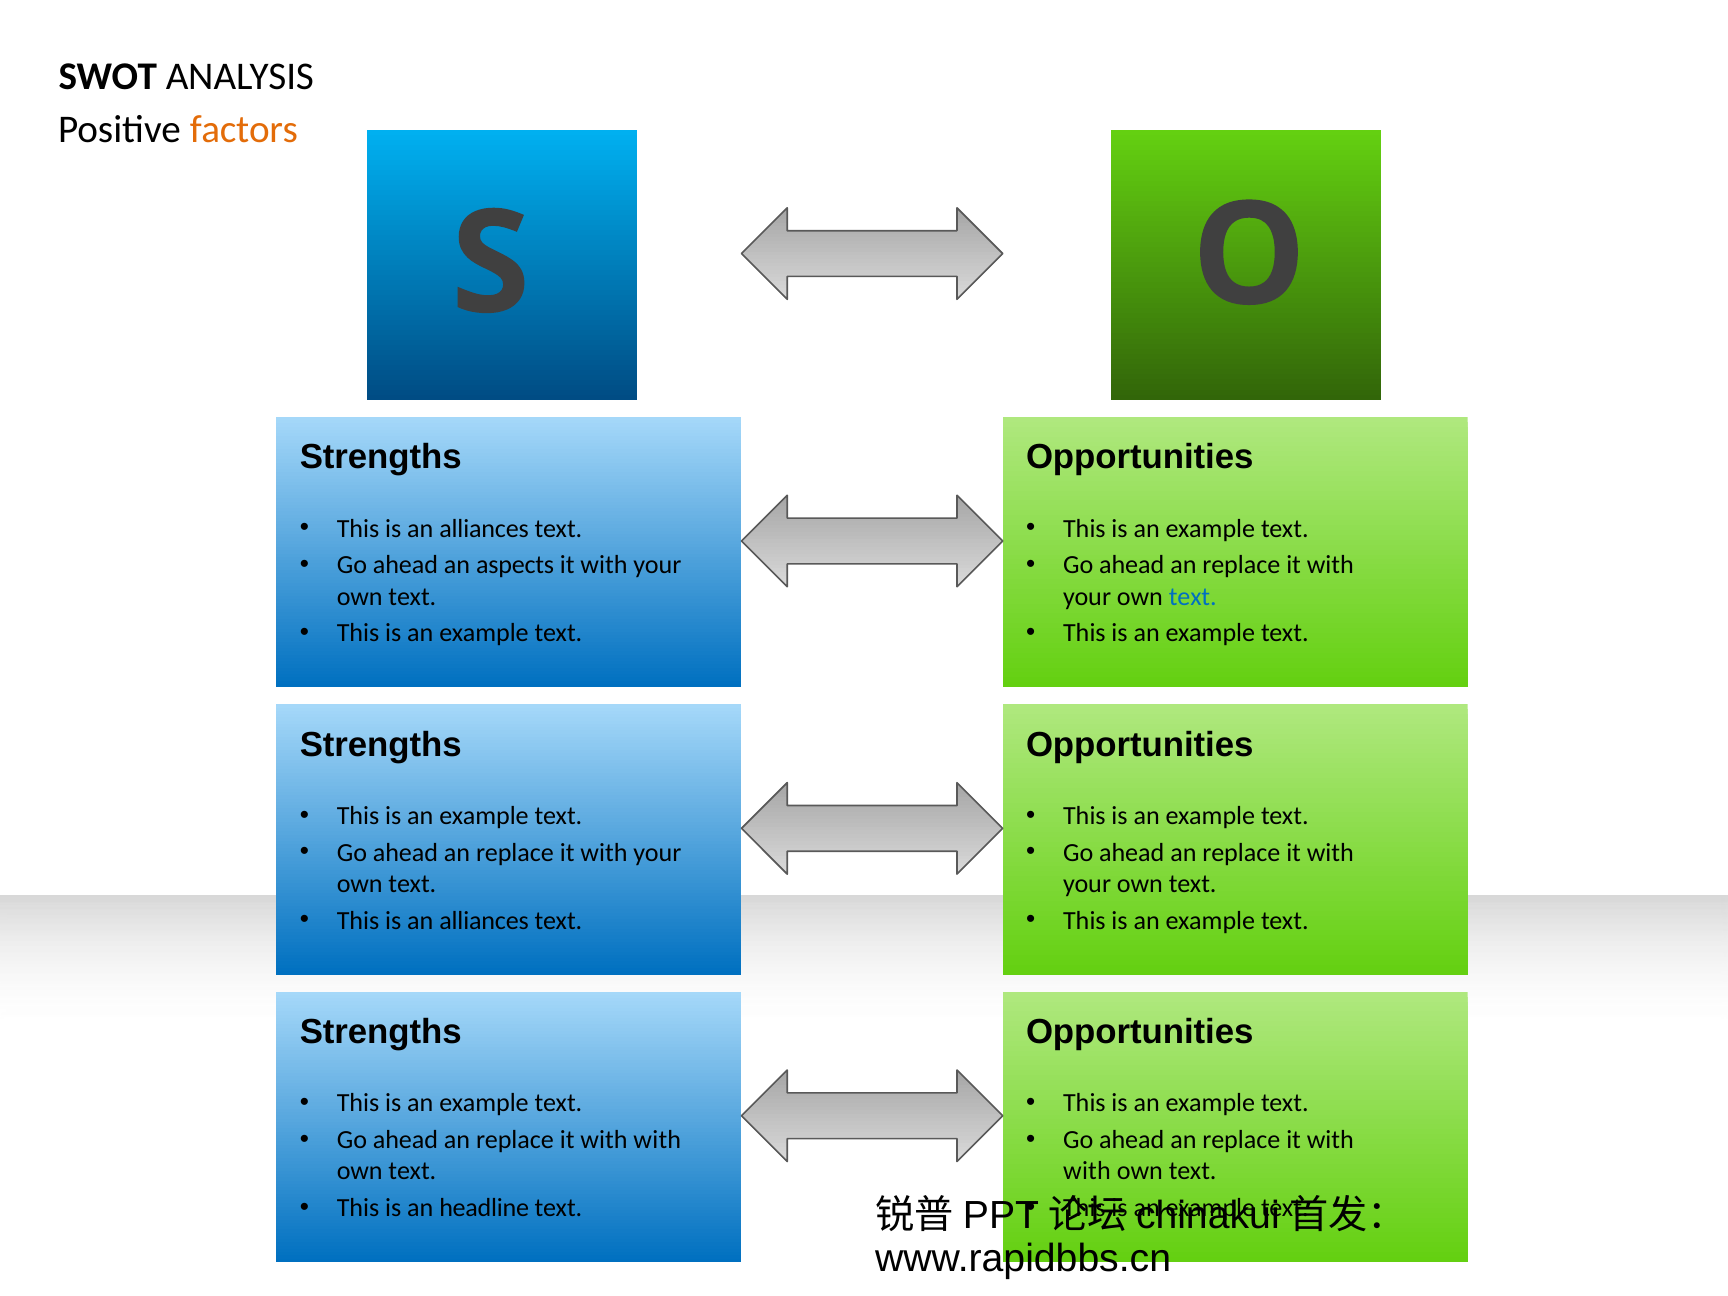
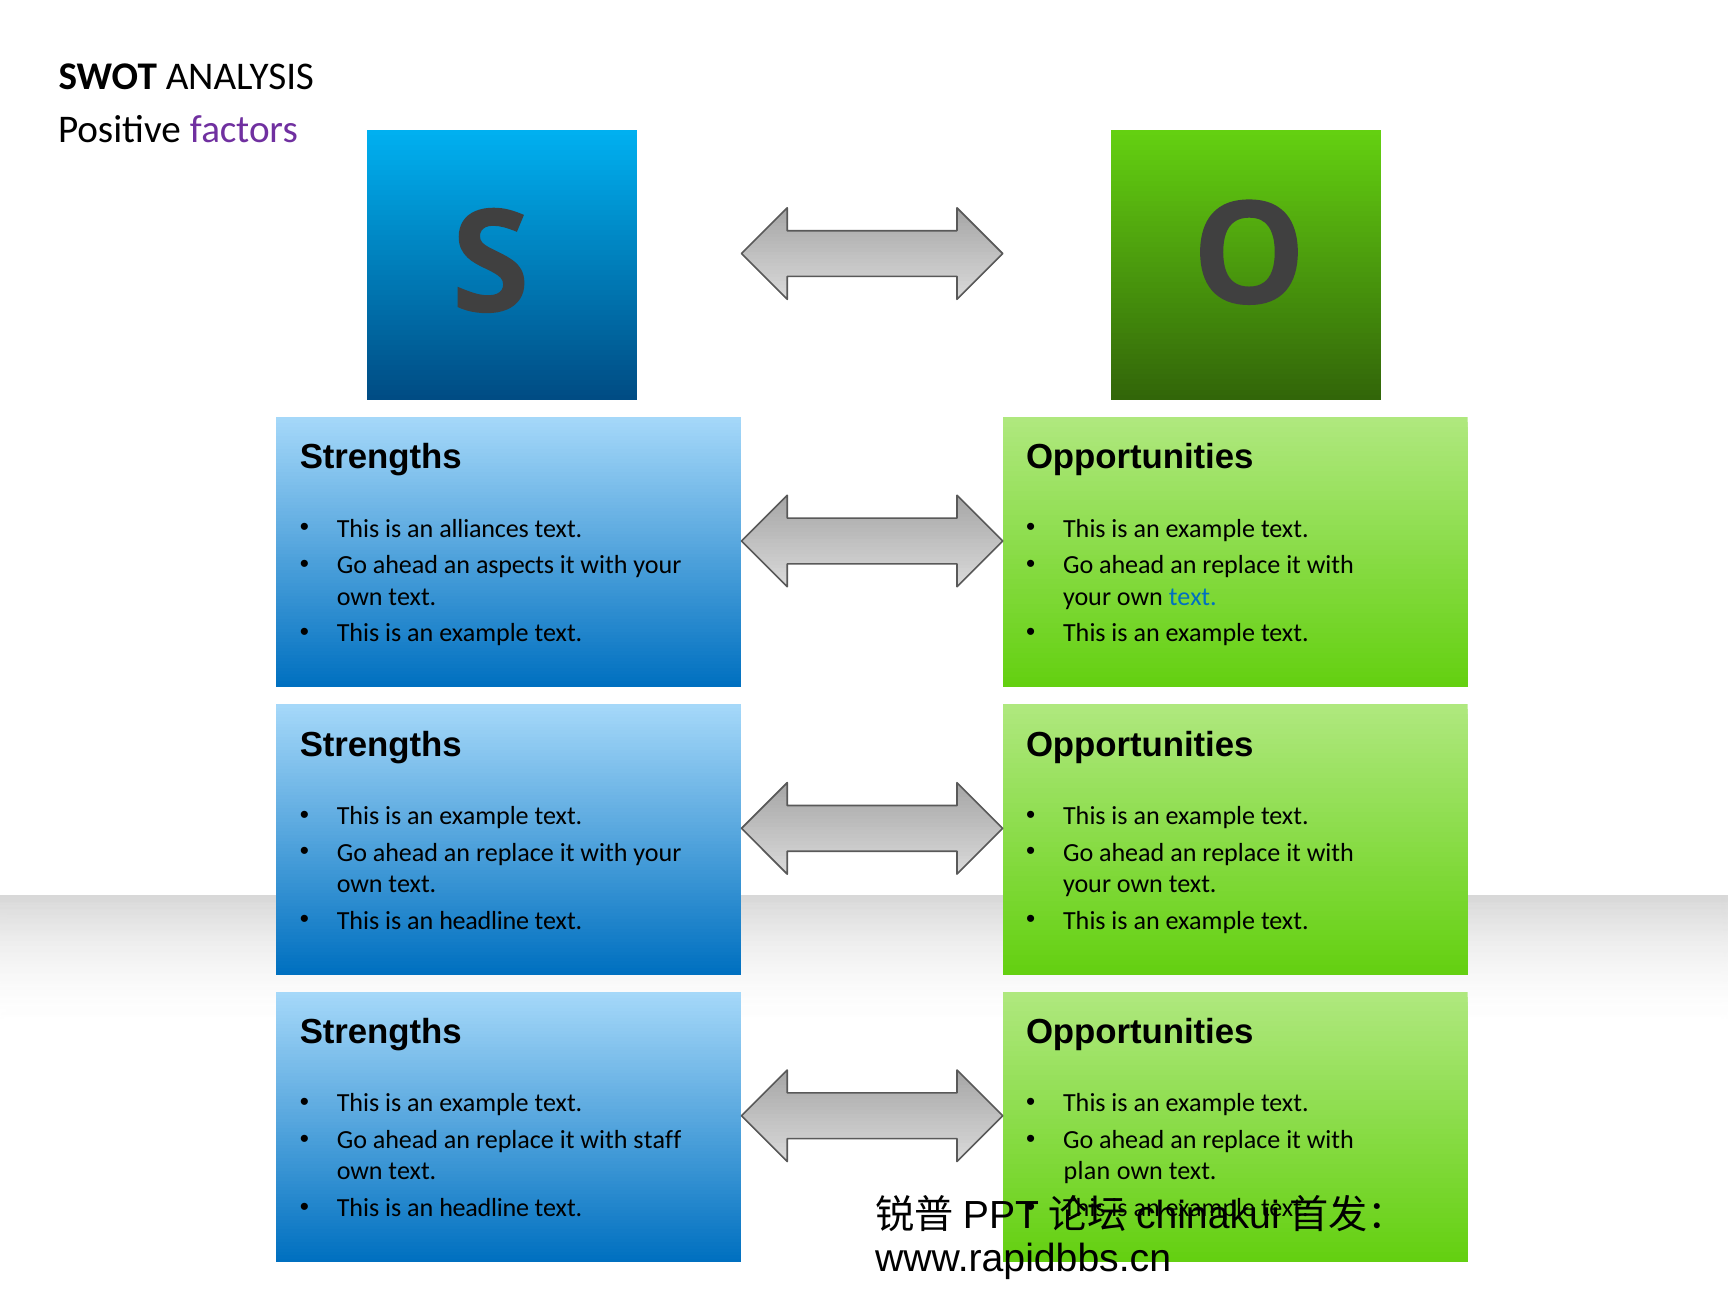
factors colour: orange -> purple (244, 129)
alliances: alliances -> headline (484, 920)
with: with -> staff (657, 1140)
with: with -> plan (1087, 1171)
